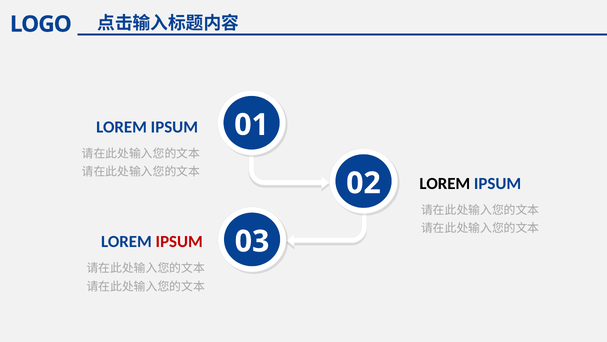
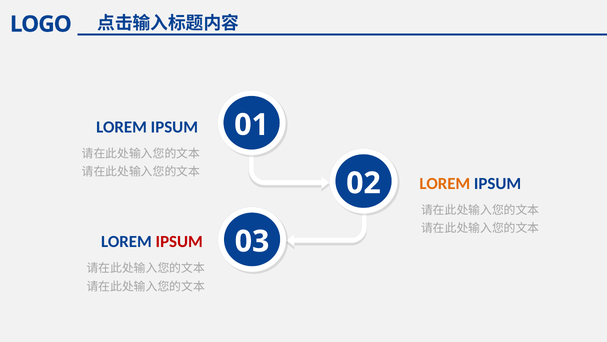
LOREM colour: black -> orange (445, 184)
